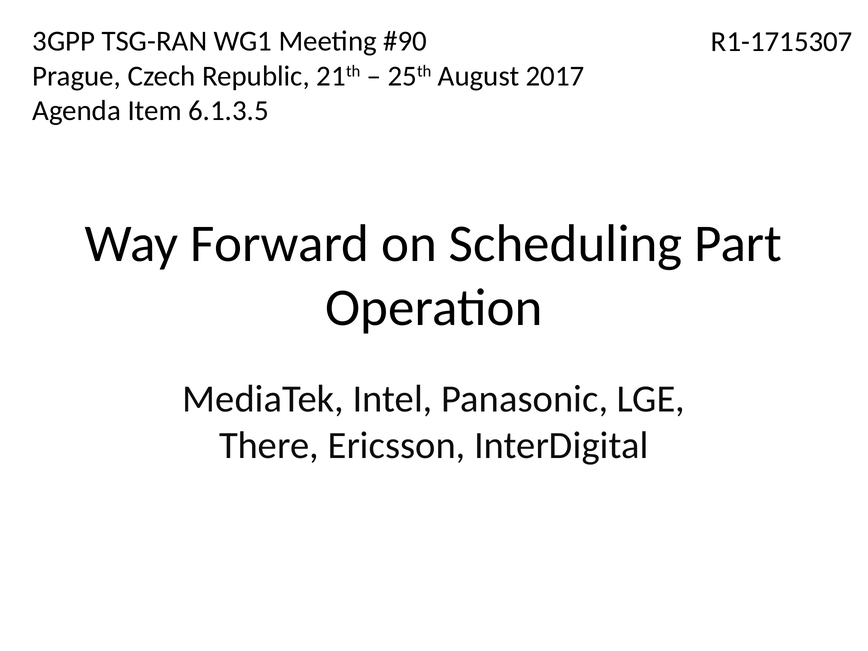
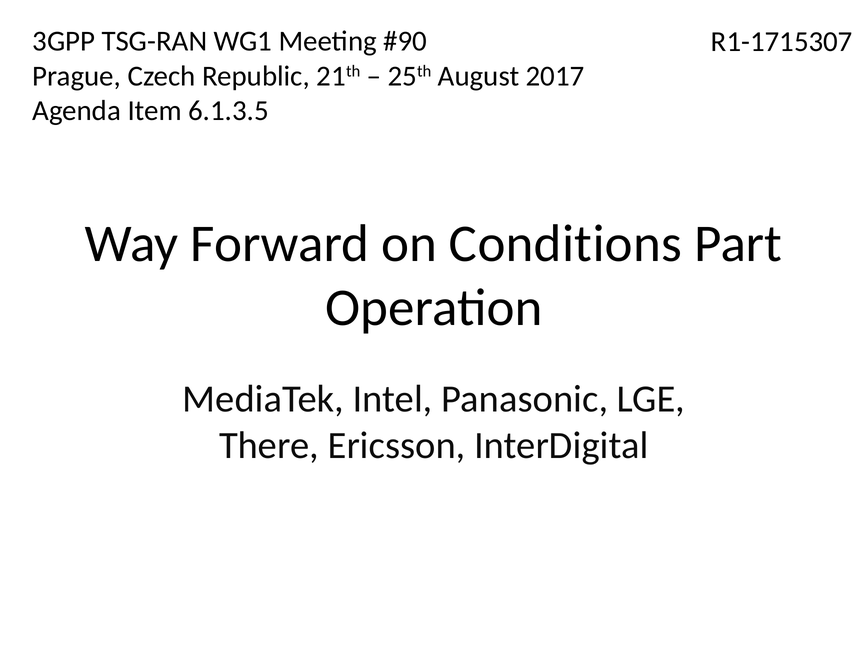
Scheduling: Scheduling -> Conditions (566, 244)
